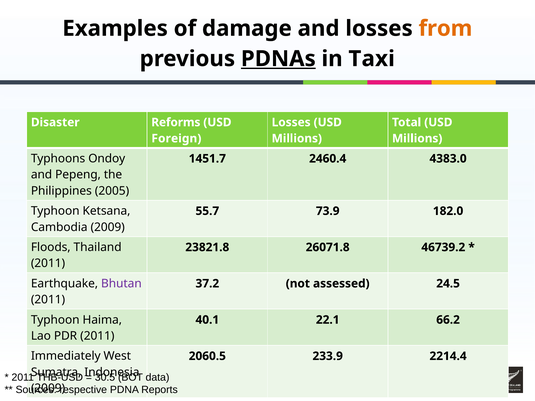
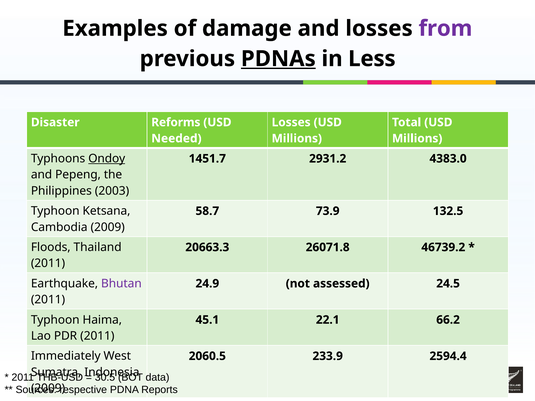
from colour: orange -> purple (445, 28)
Taxi: Taxi -> Less (372, 59)
Foreign: Foreign -> Needed (176, 139)
Ondoy underline: none -> present (107, 159)
2460.4: 2460.4 -> 2931.2 (328, 159)
2005: 2005 -> 2003 (112, 191)
55.7: 55.7 -> 58.7 (207, 211)
182.0: 182.0 -> 132.5 (448, 211)
23821.8: 23821.8 -> 20663.3 (207, 247)
37.2: 37.2 -> 24.9 (207, 284)
40.1: 40.1 -> 45.1 (207, 320)
2214.4: 2214.4 -> 2594.4 (448, 356)
